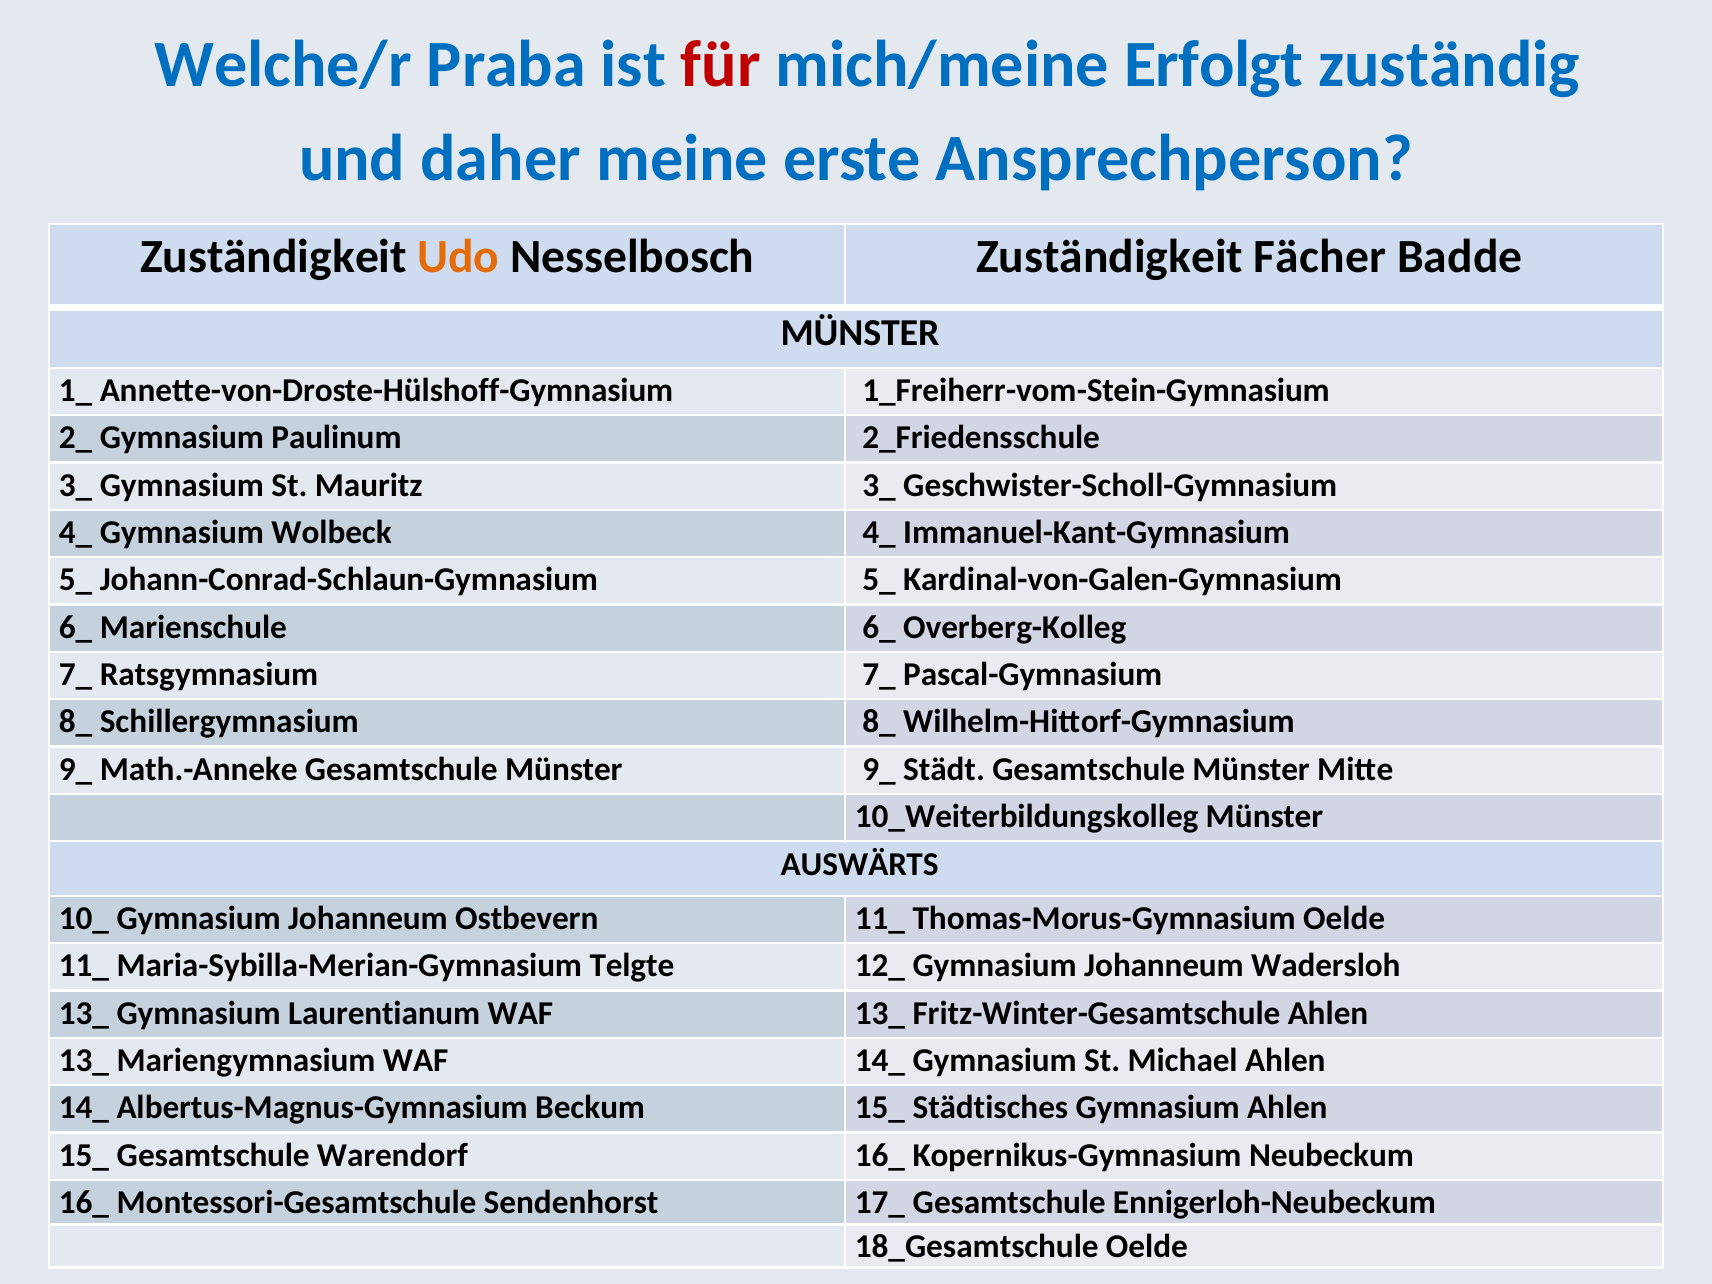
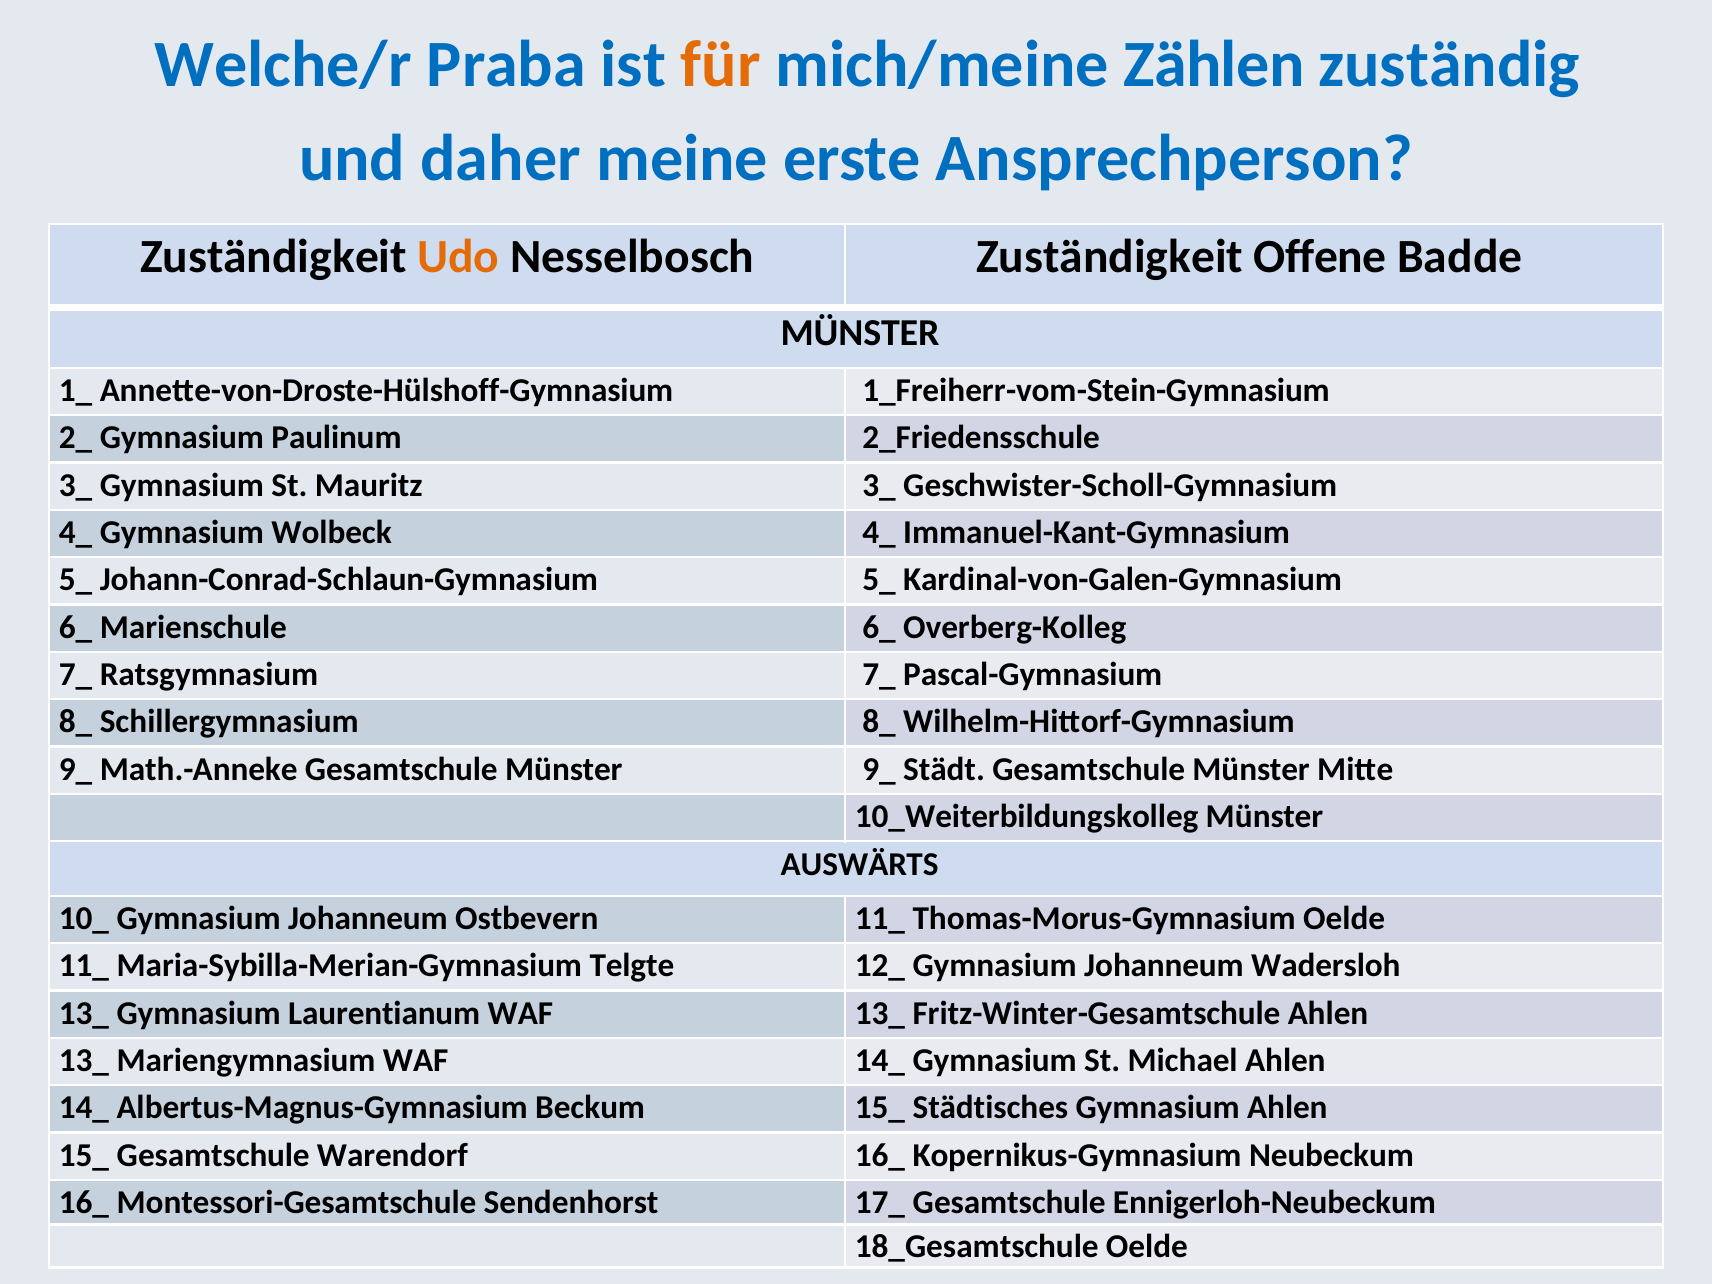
für colour: red -> orange (721, 64)
Erfolgt: Erfolgt -> Zählen (1214, 64)
Fächer: Fächer -> Offene (1320, 256)
